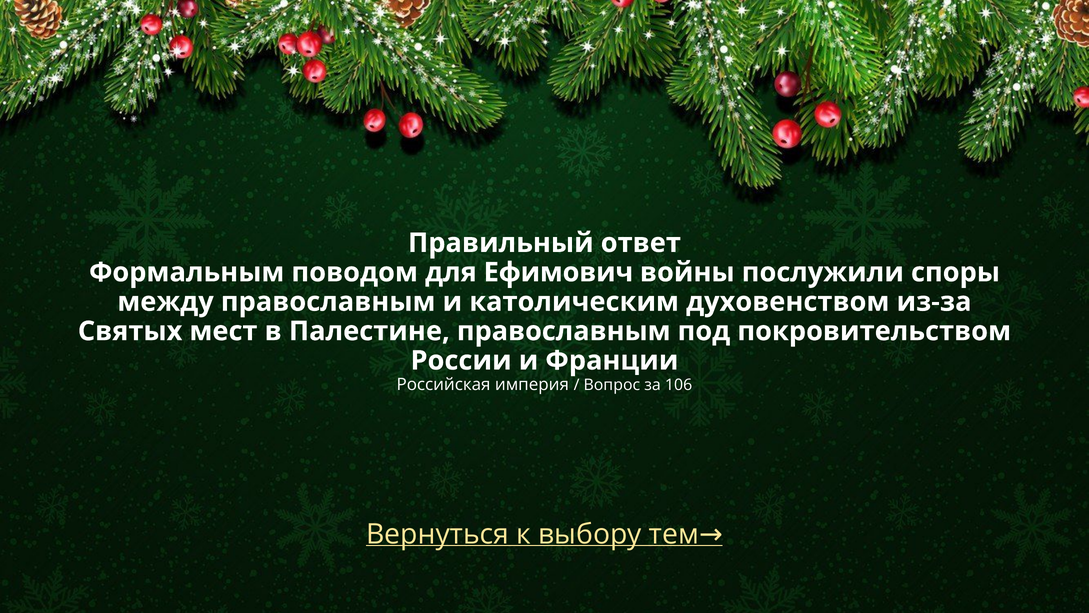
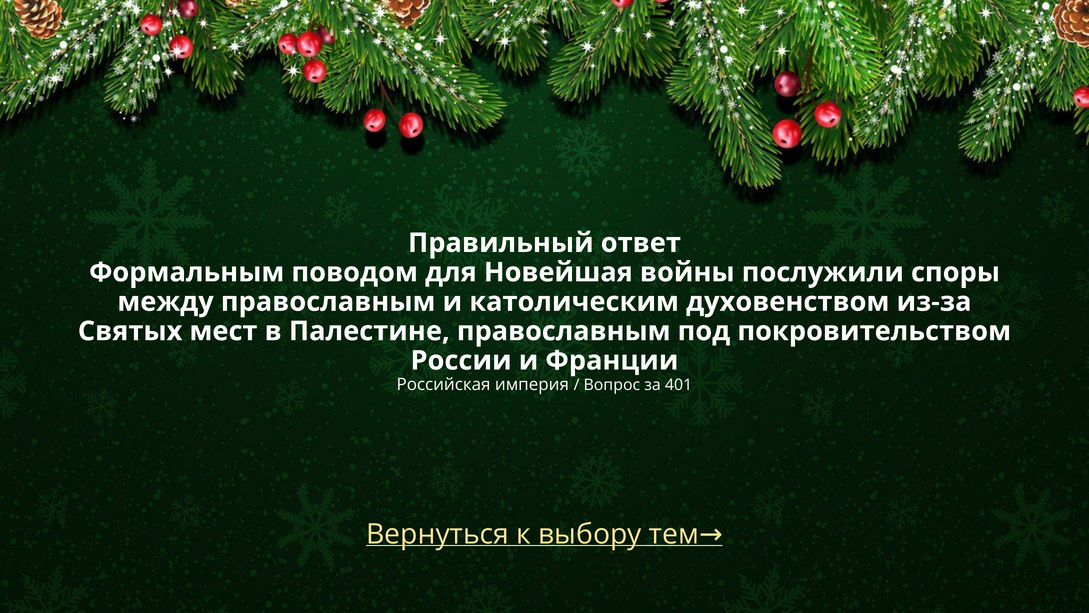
Ефимович: Ефимович -> Новейшая (558, 272)
106: 106 -> 401 (679, 385)
